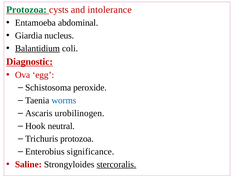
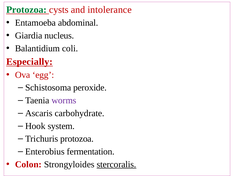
Balantidium underline: present -> none (37, 48)
Diagnostic: Diagnostic -> Especially (29, 62)
worms colour: blue -> purple (64, 100)
urobilinogen: urobilinogen -> carbohydrate (80, 113)
neutral: neutral -> system (61, 126)
significance: significance -> fermentation (91, 151)
Saline: Saline -> Colon (28, 164)
